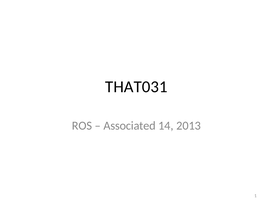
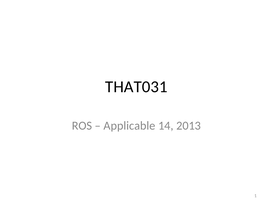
Associated: Associated -> Applicable (129, 126)
